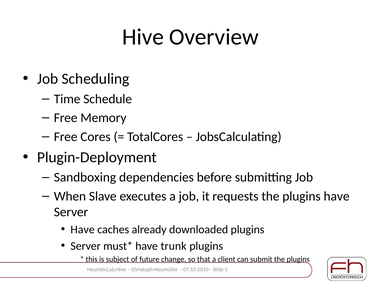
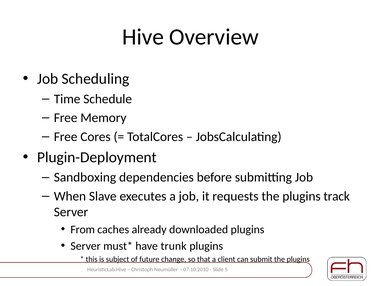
plugins have: have -> track (337, 196)
Have: Have -> From (83, 229)
